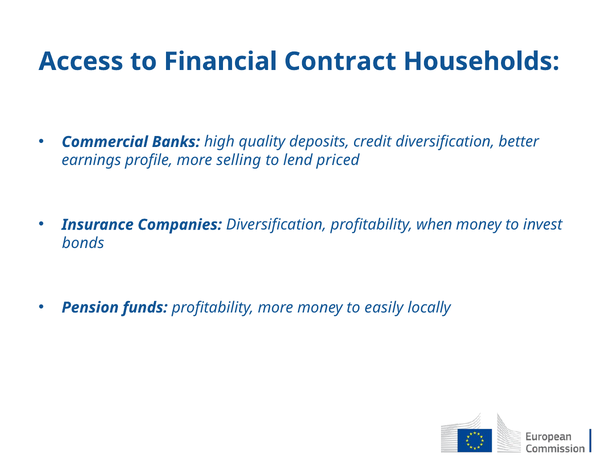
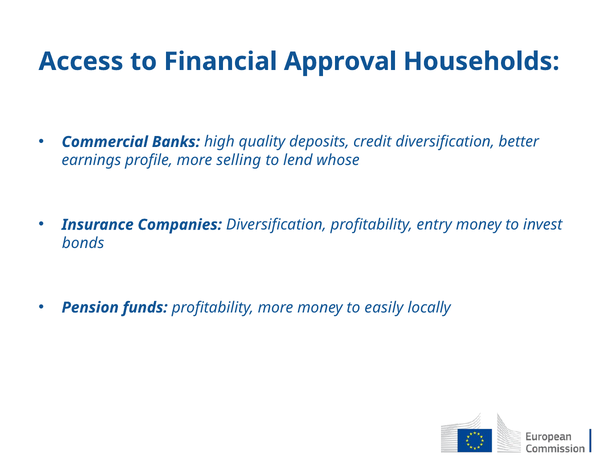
Contract: Contract -> Approval (340, 61)
priced: priced -> whose (338, 160)
when: when -> entry (434, 225)
